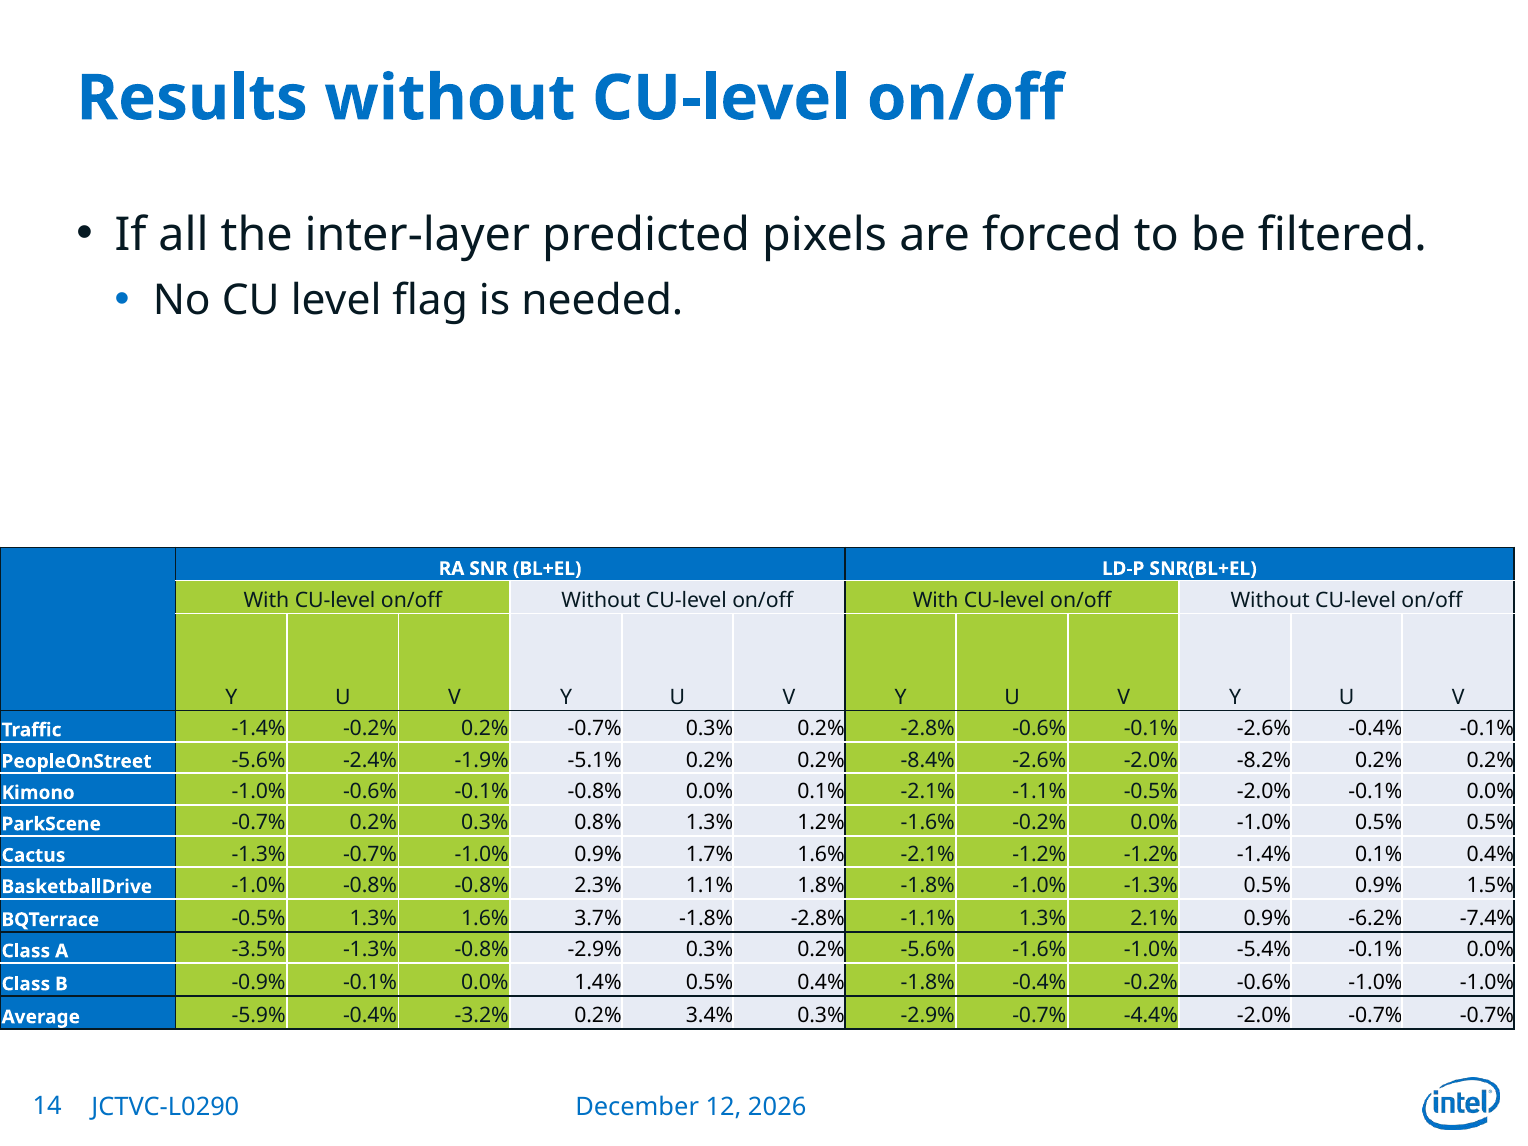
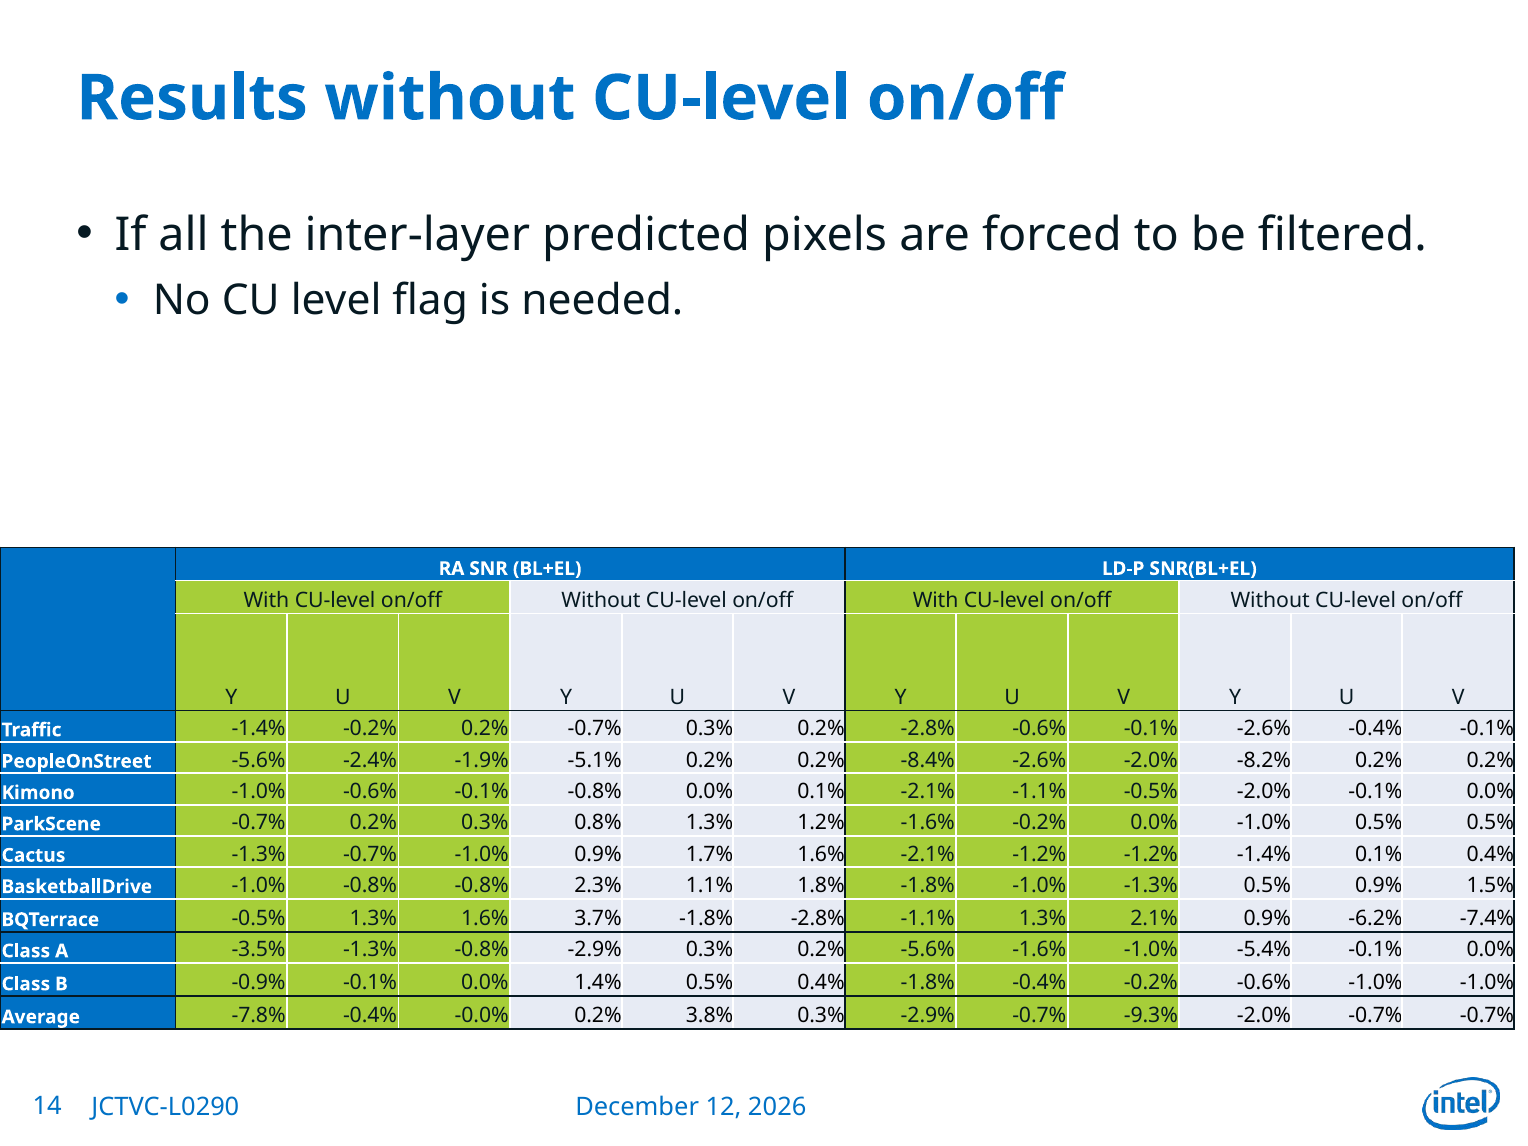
-5.9%: -5.9% -> -7.8% (259, 1016)
-3.2%: -3.2% -> -0.0% (482, 1016)
3.4%: 3.4% -> 3.8% (710, 1016)
-4.4%: -4.4% -> -9.3% (1151, 1016)
